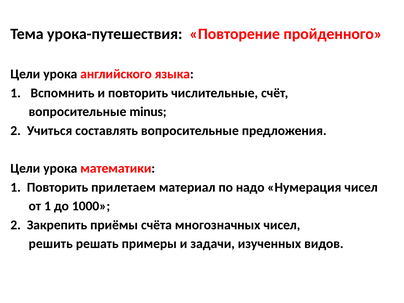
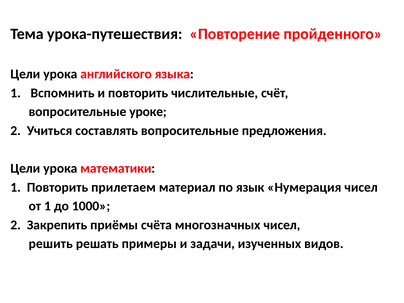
minus: minus -> уроке (148, 112)
надо: надо -> язык (250, 187)
